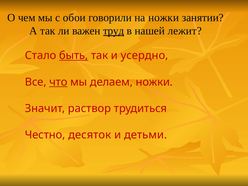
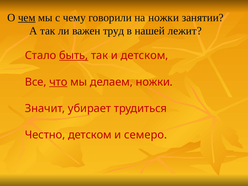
чем underline: none -> present (27, 18)
обои: обои -> чему (74, 18)
труд underline: present -> none (114, 31)
и усердно: усердно -> детском (145, 56)
раствор: раствор -> убирает (90, 108)
Честно десяток: десяток -> детском (90, 135)
детьми: детьми -> семеро (146, 135)
